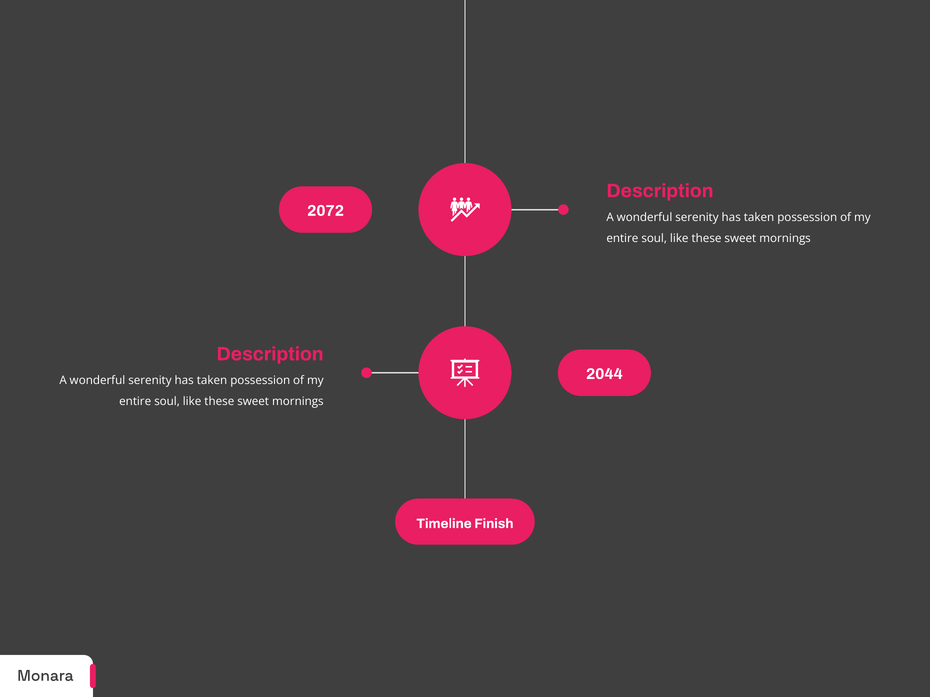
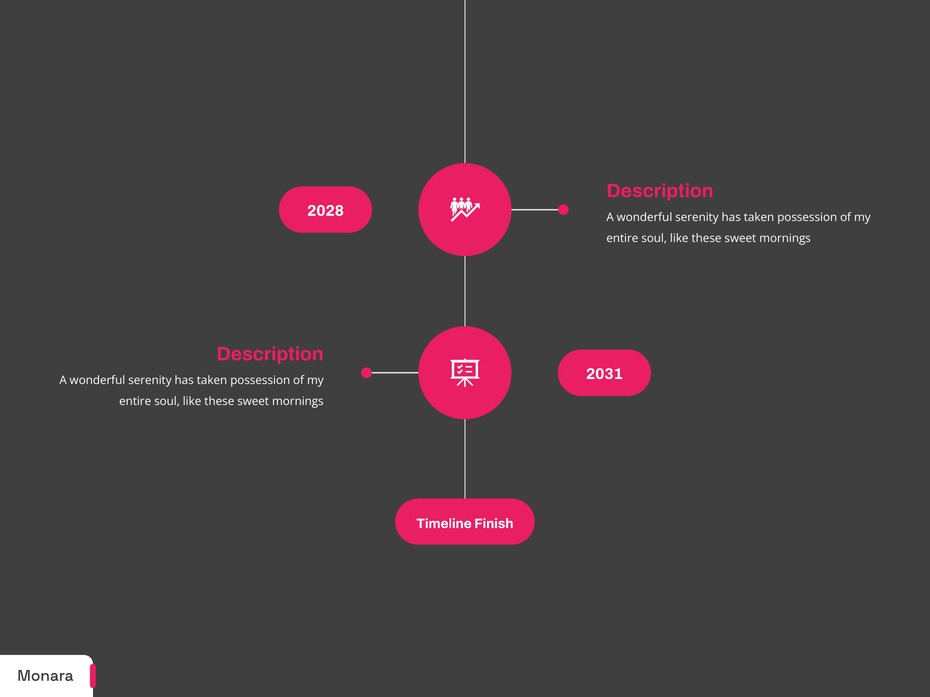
2072: 2072 -> 2028 (326, 211)
2044: 2044 -> 2031 (604, 374)
